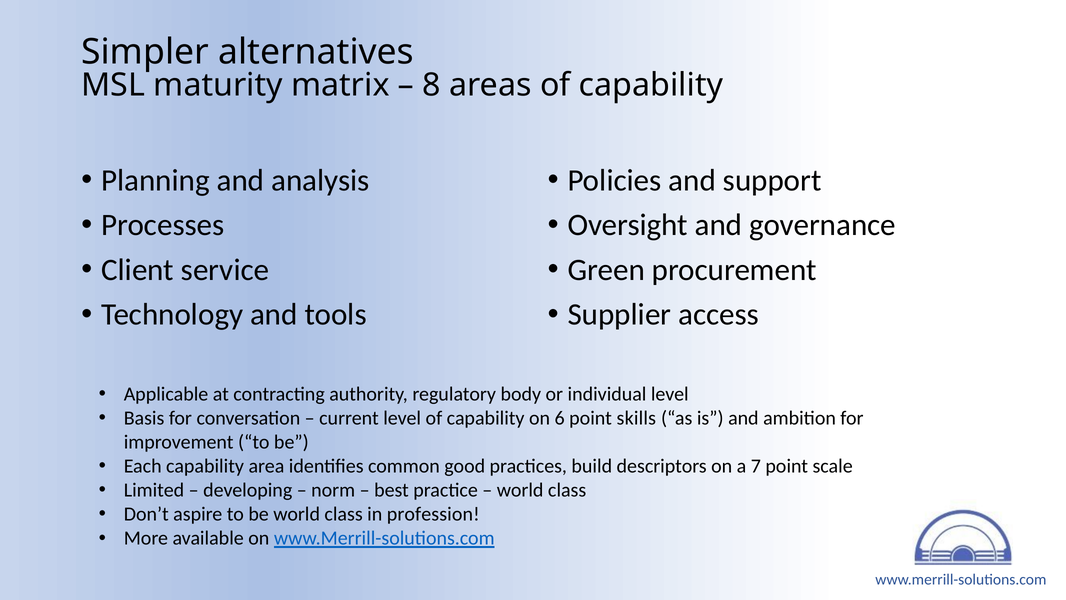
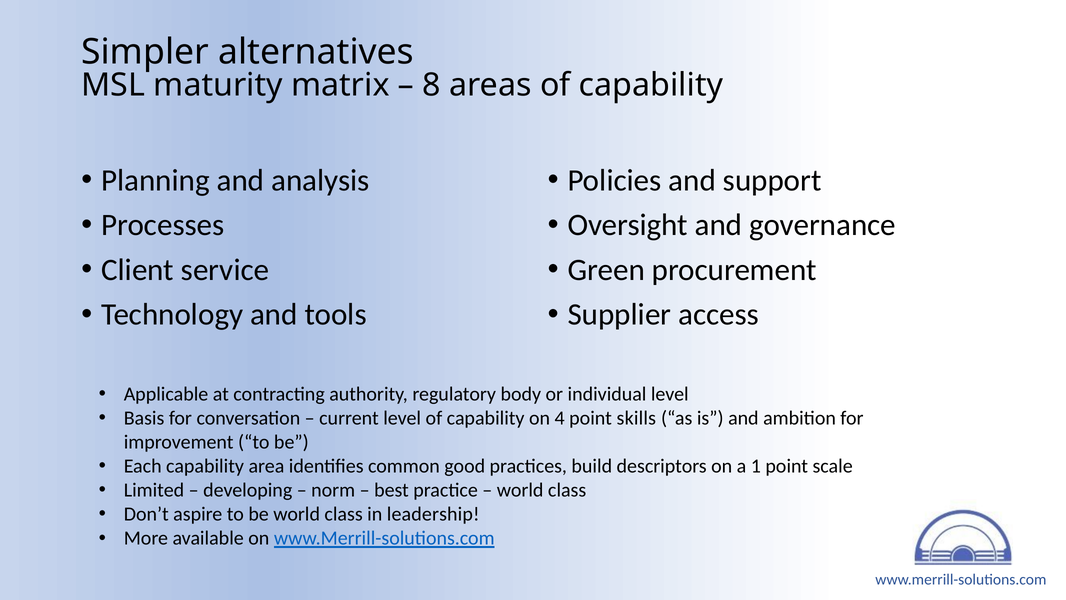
6: 6 -> 4 (560, 418)
7: 7 -> 1 (756, 466)
profession: profession -> leadership (433, 514)
